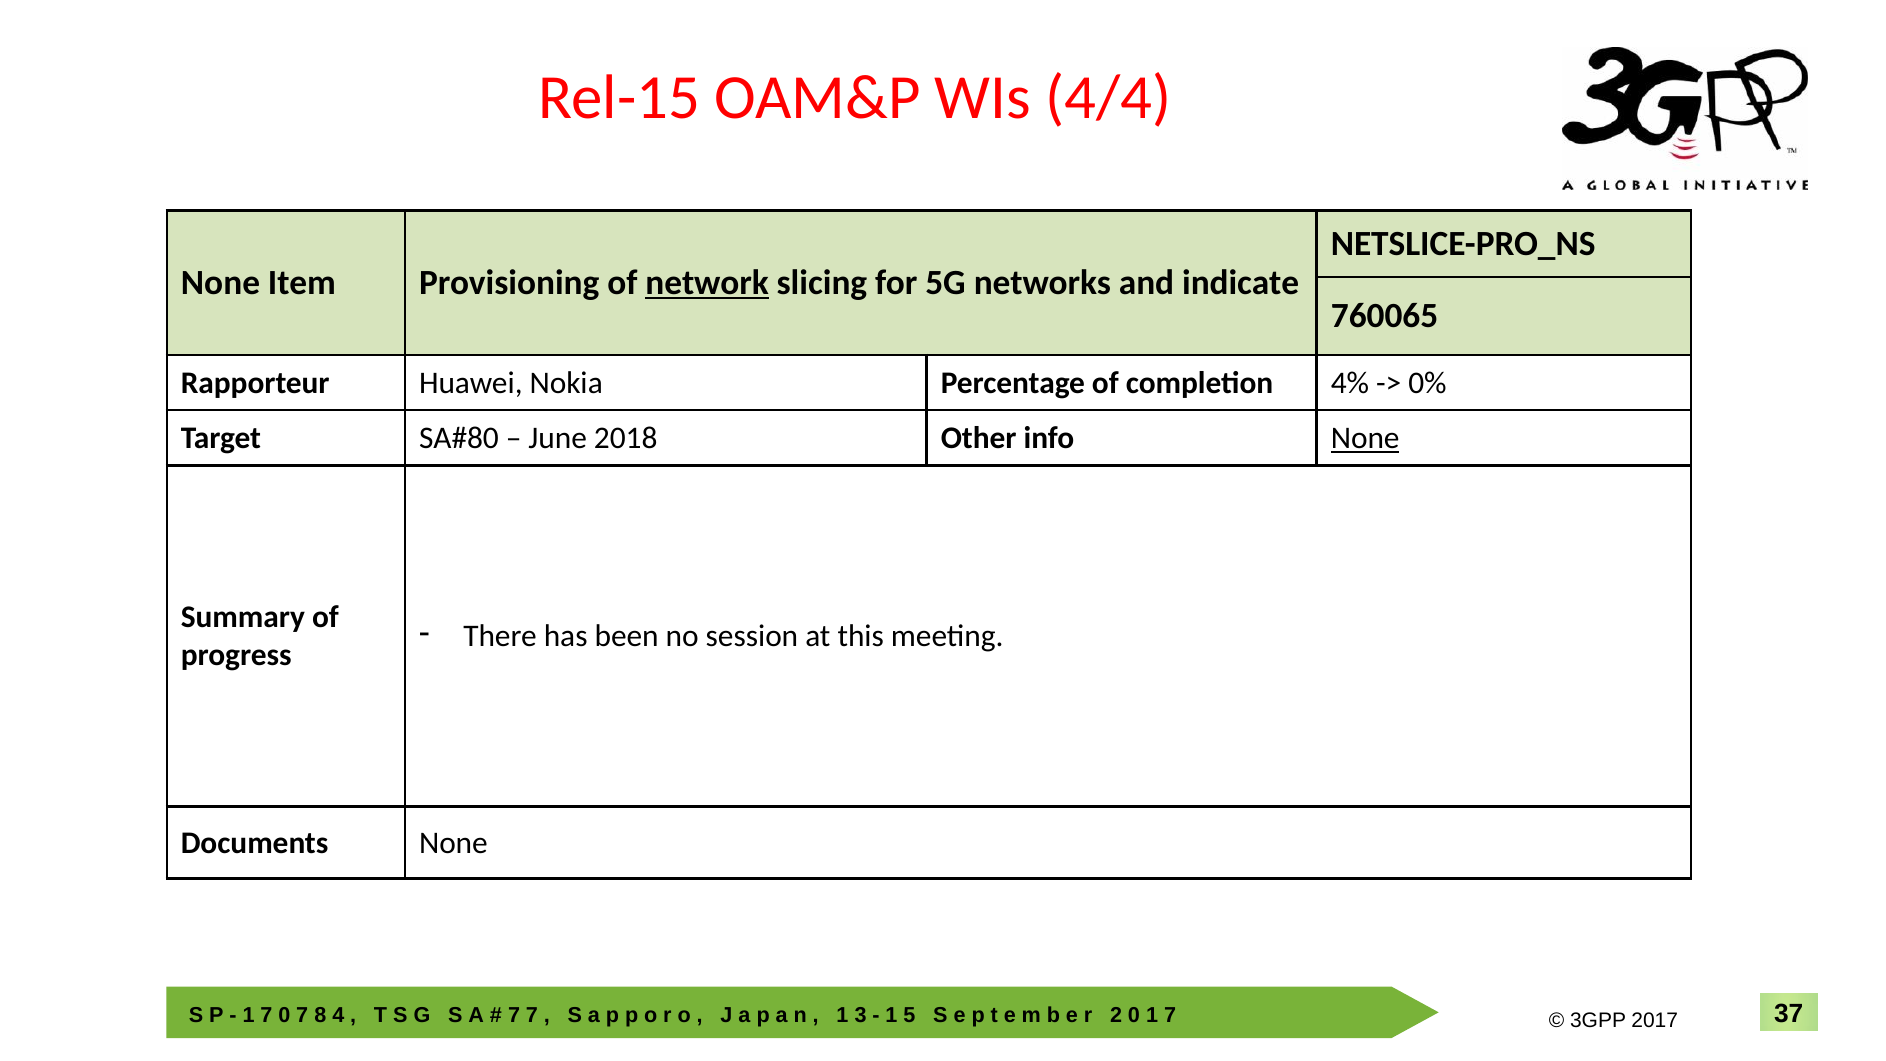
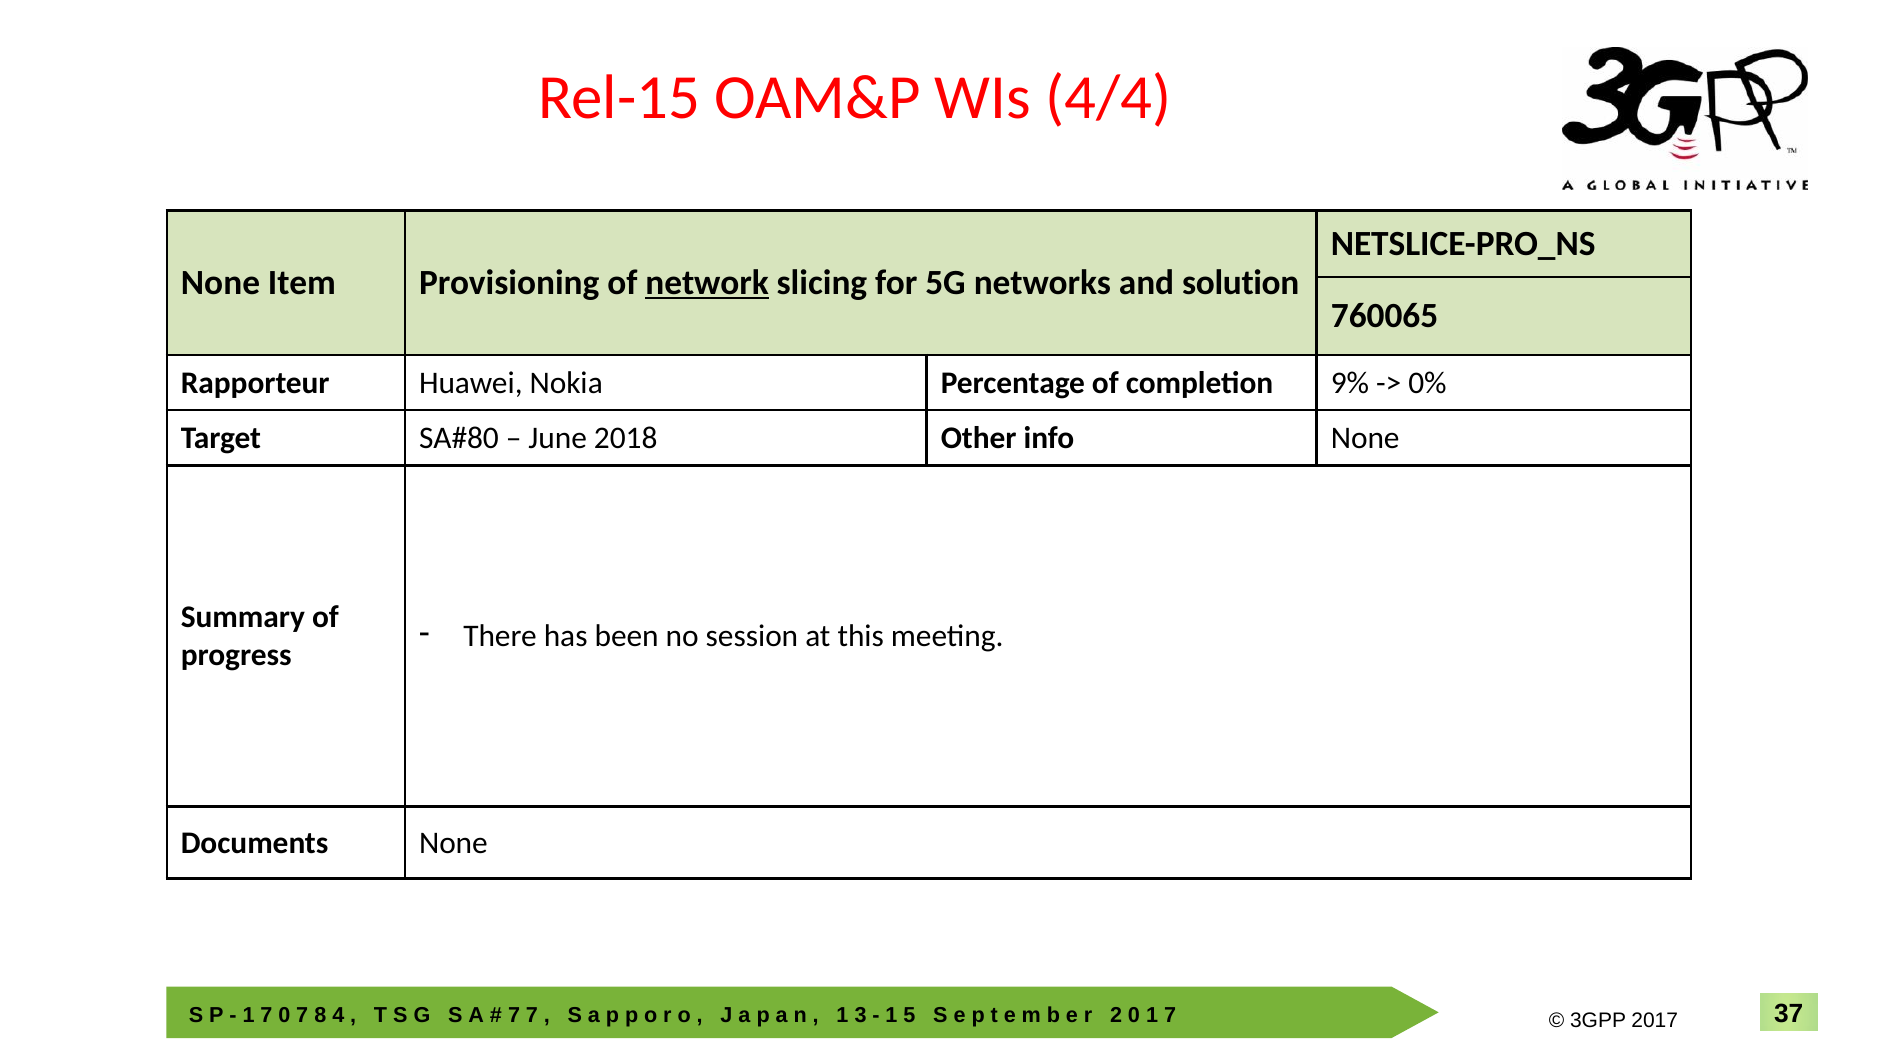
indicate: indicate -> solution (1241, 283)
4%: 4% -> 9% (1350, 383)
None underline: present -> none (1365, 438)
